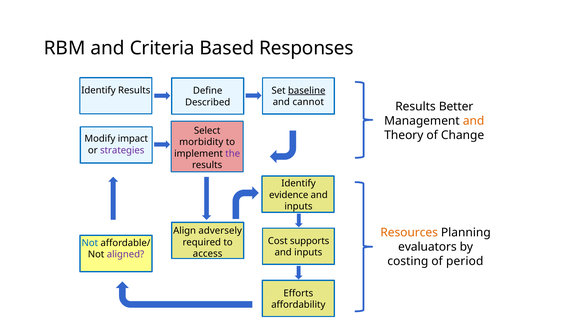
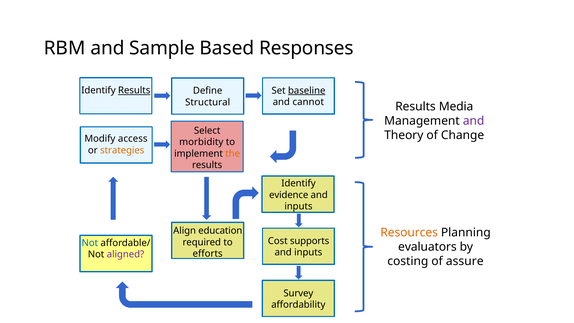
Criteria: Criteria -> Sample (162, 48)
Results underline: none -> present (134, 90)
Described: Described -> Structural (208, 102)
Better: Better -> Media (456, 106)
and colour: orange -> purple (474, 121)
impact: impact -> access (133, 139)
strategies colour: purple -> orange (122, 150)
the colour: purple -> orange (233, 154)
adversely: adversely -> education (220, 231)
access: access -> efforts (208, 254)
period: period -> assure (465, 261)
Efforts: Efforts -> Survey (298, 293)
